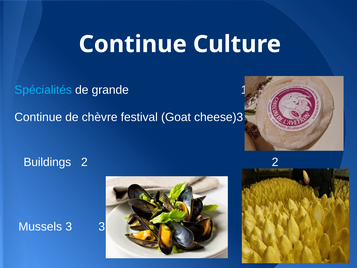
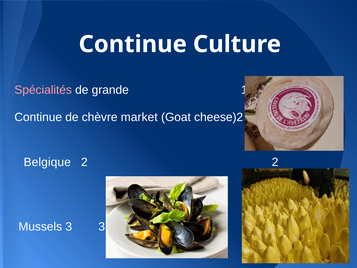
Spécialités colour: light blue -> pink (43, 90)
festival: festival -> market (139, 117)
cheese)3: cheese)3 -> cheese)2 (219, 117)
Buildings: Buildings -> Belgique (47, 162)
